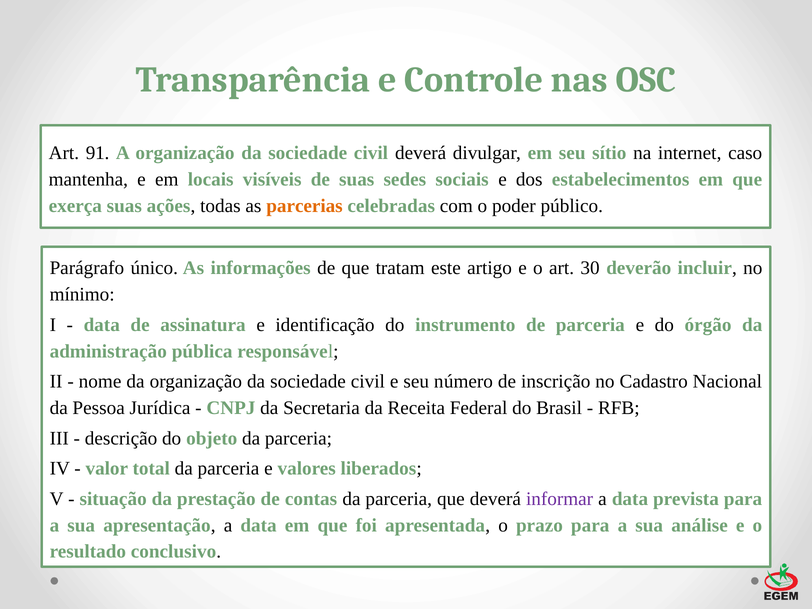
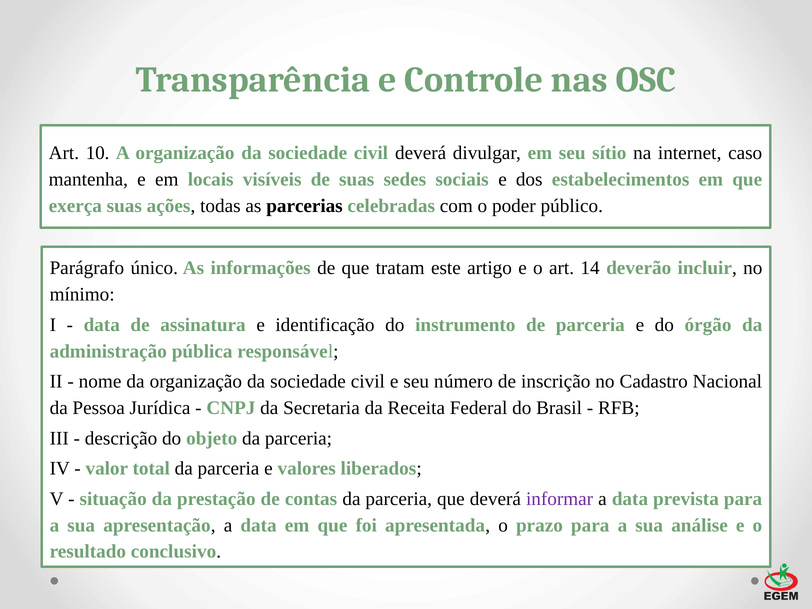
91: 91 -> 10 (98, 153)
parcerias colour: orange -> black (305, 206)
30: 30 -> 14 (590, 268)
